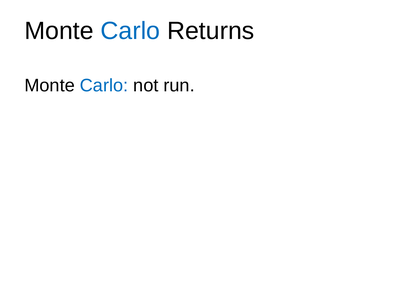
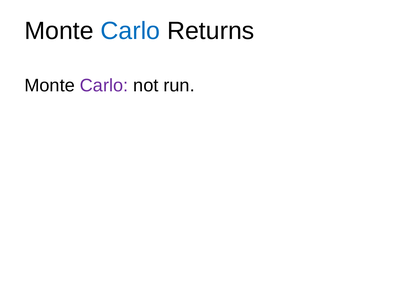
Carlo colour: blue -> purple (104, 86)
